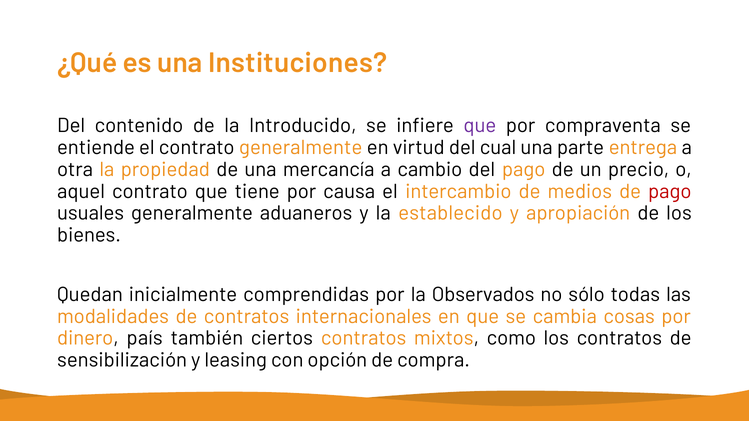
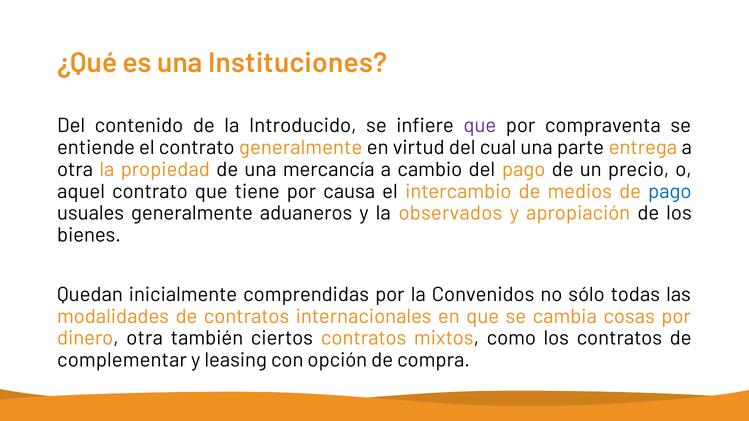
pago colour: red -> blue (670, 191)
establecido: establecido -> observados (450, 213)
Observados: Observados -> Convenidos (483, 295)
dinero país: país -> otra (145, 338)
sensibilización: sensibilización -> complementar (122, 360)
